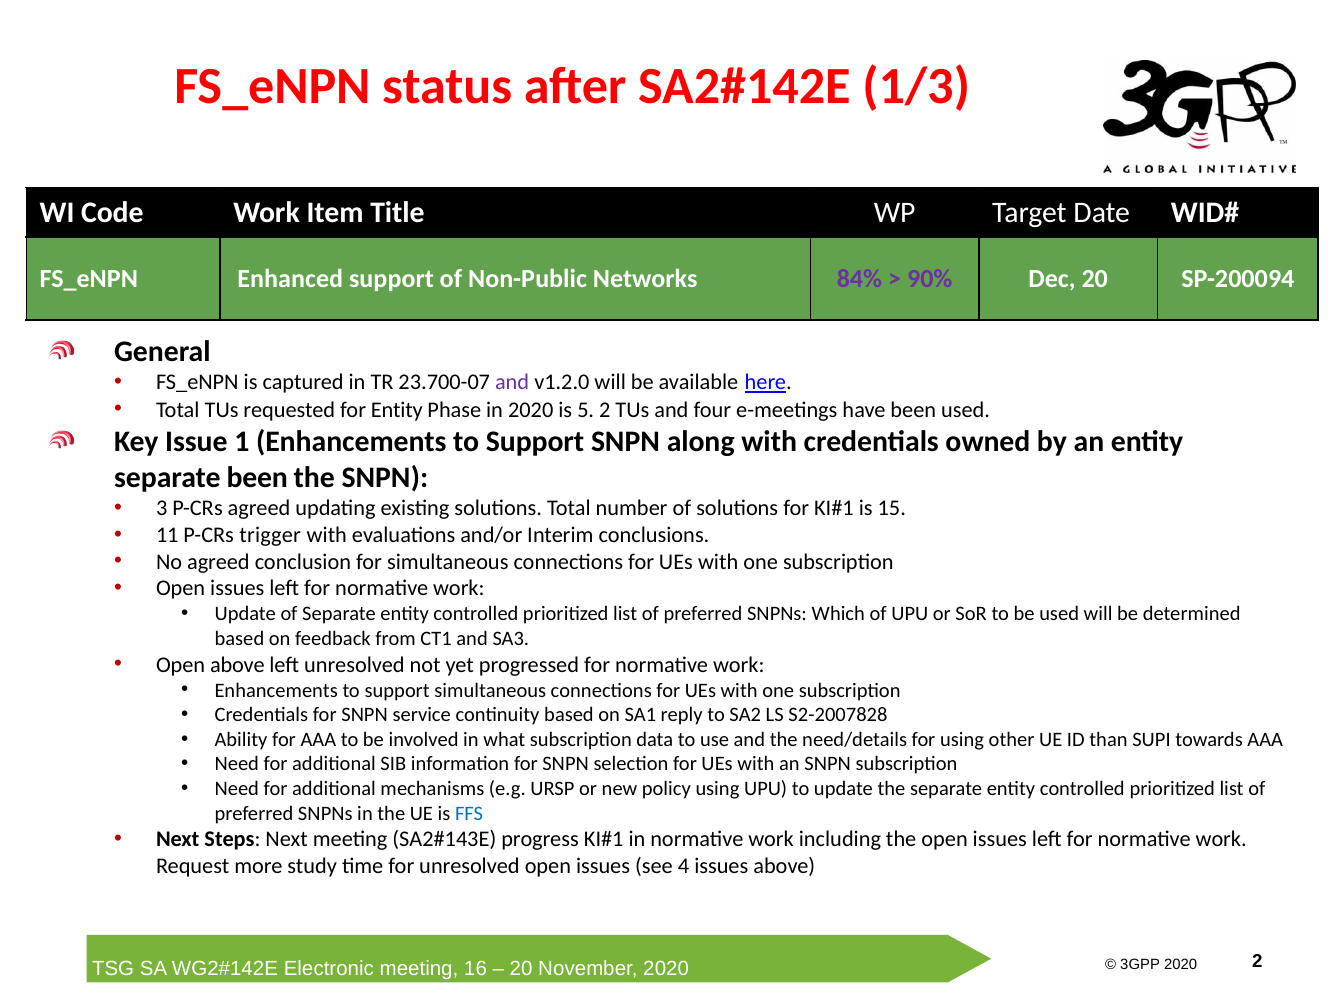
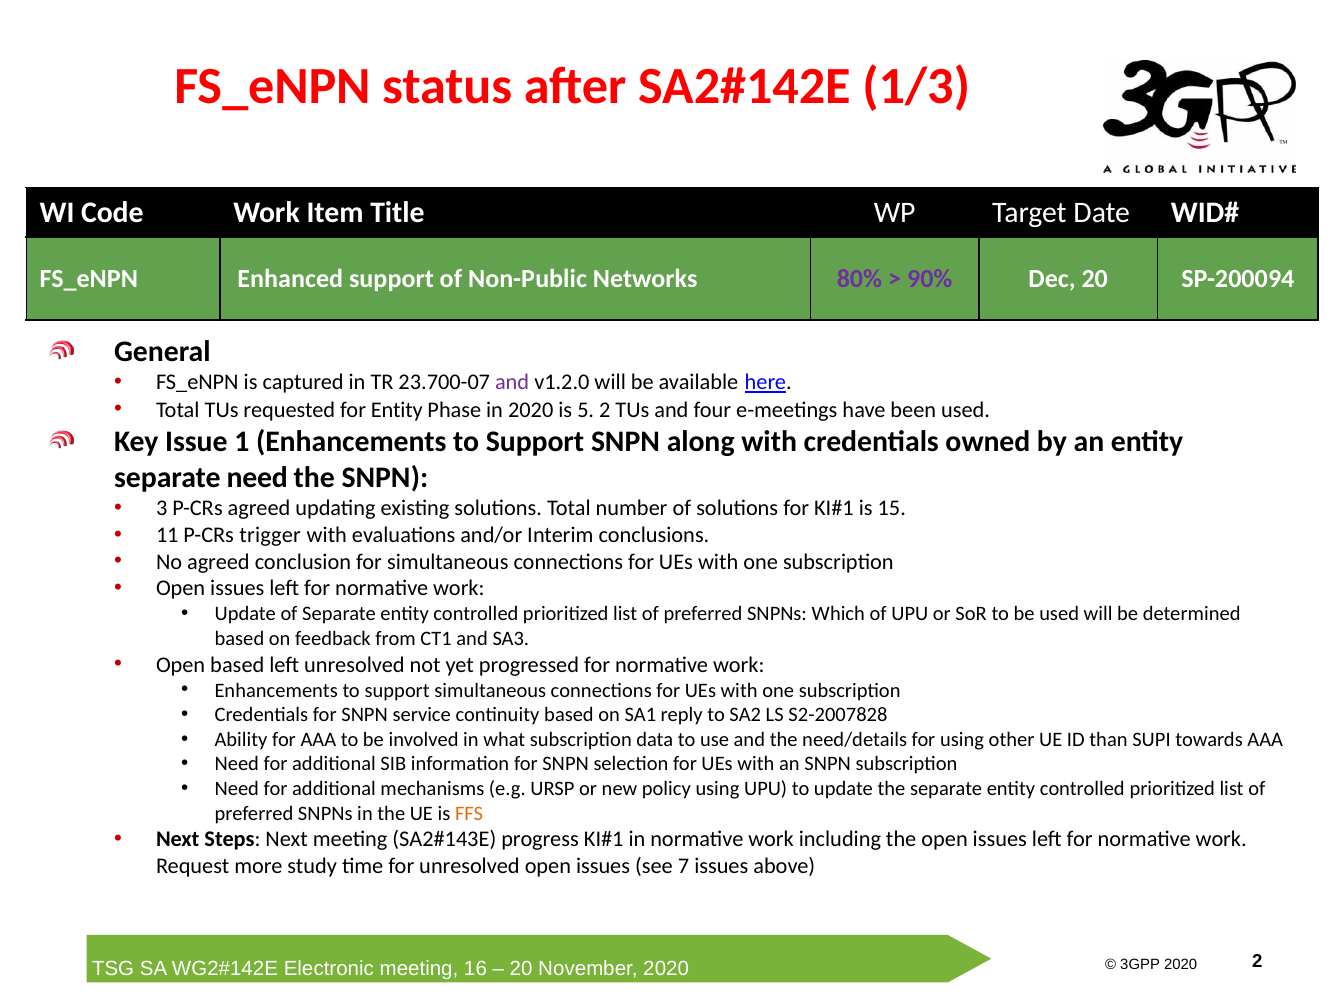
84%: 84% -> 80% (859, 279)
separate been: been -> need (257, 477)
Open above: above -> based (237, 665)
FFS colour: blue -> orange (469, 813)
4: 4 -> 7 (683, 866)
